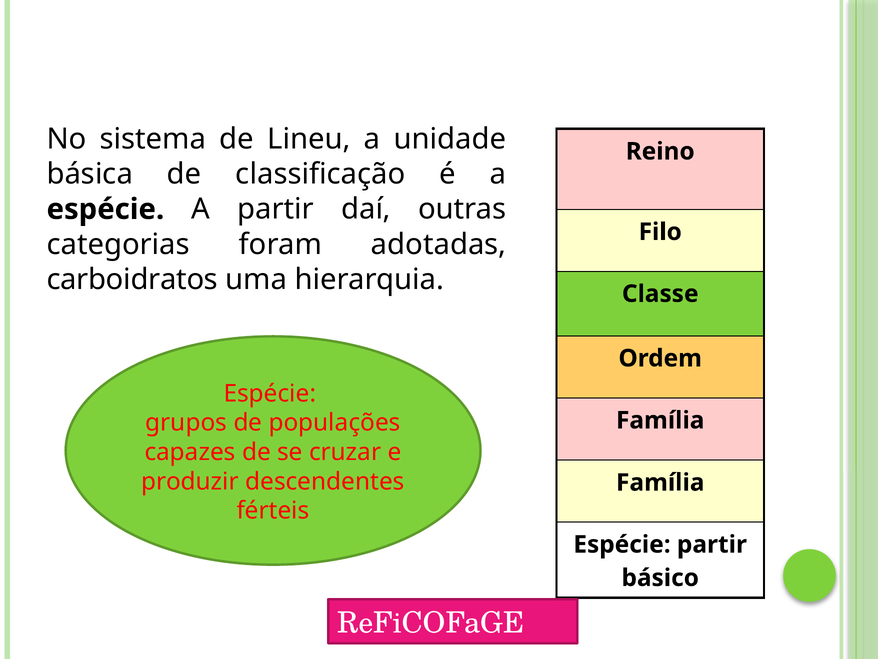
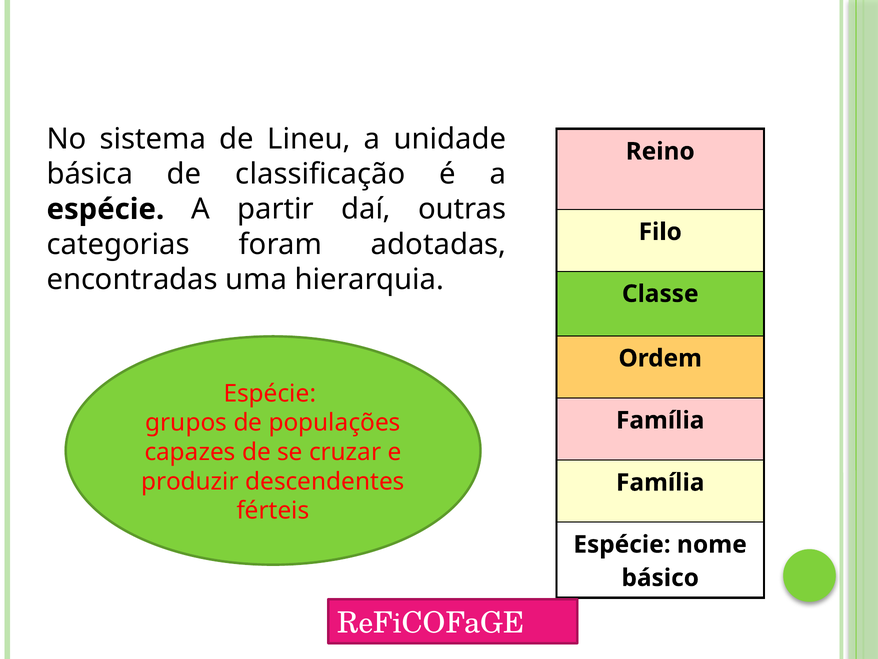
carboidratos: carboidratos -> encontradas (132, 279)
Espécie partir: partir -> nome (712, 544)
